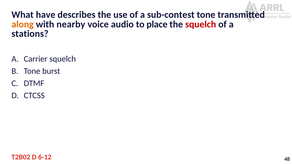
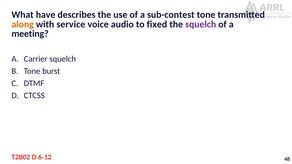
nearby: nearby -> service (71, 24)
place: place -> fixed (157, 24)
squelch colour: red -> purple (201, 24)
stations: stations -> meeting (30, 34)
